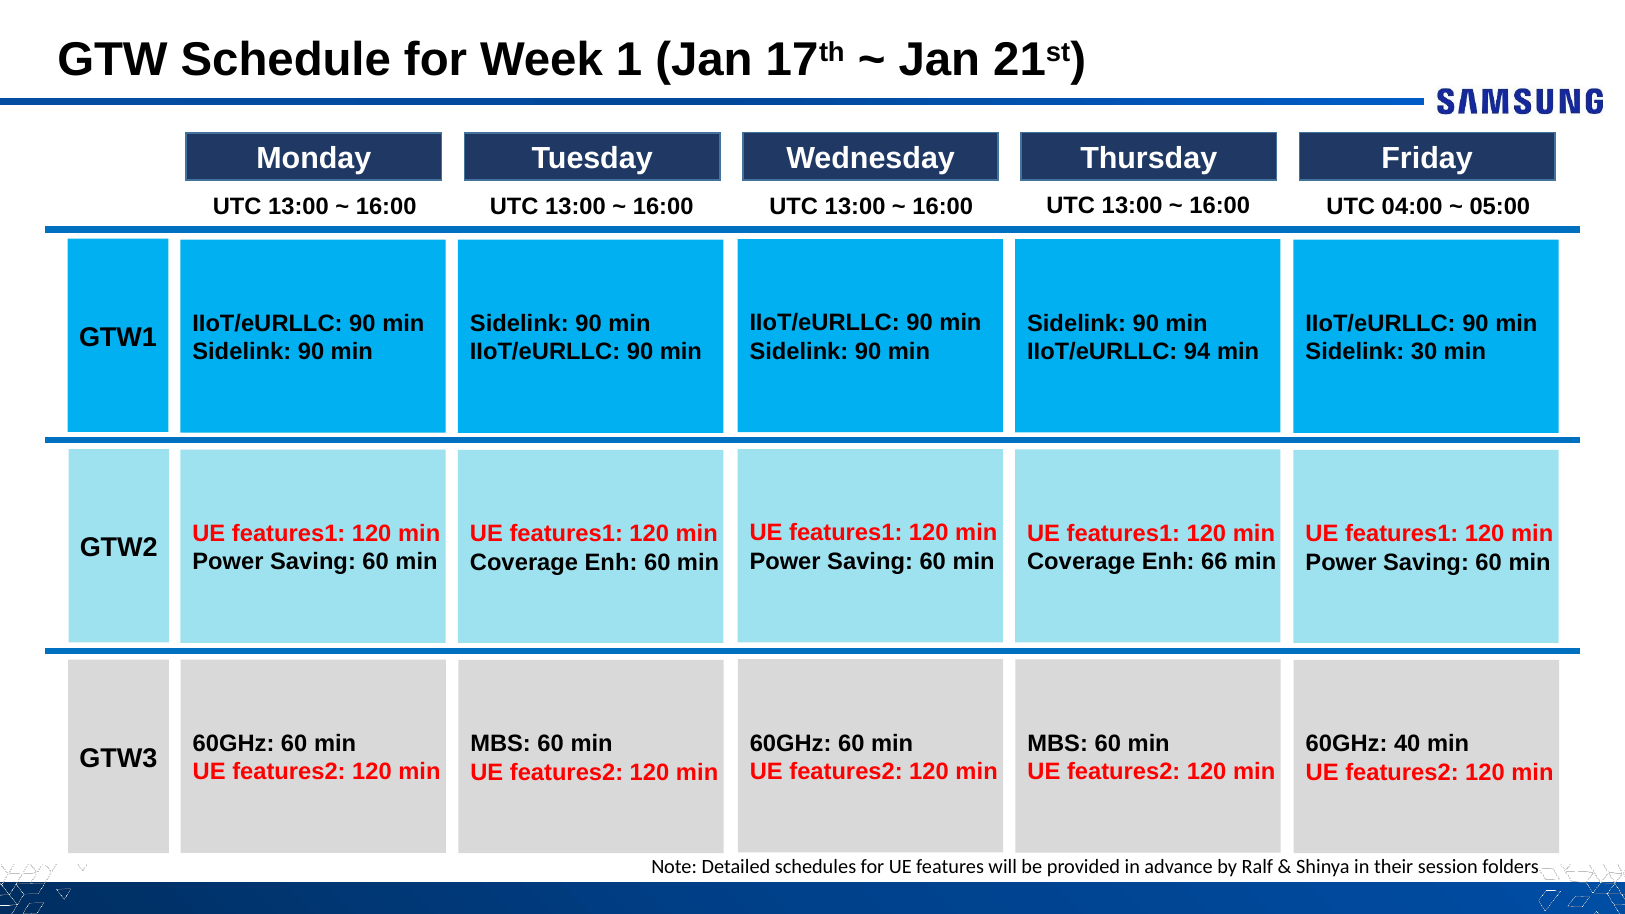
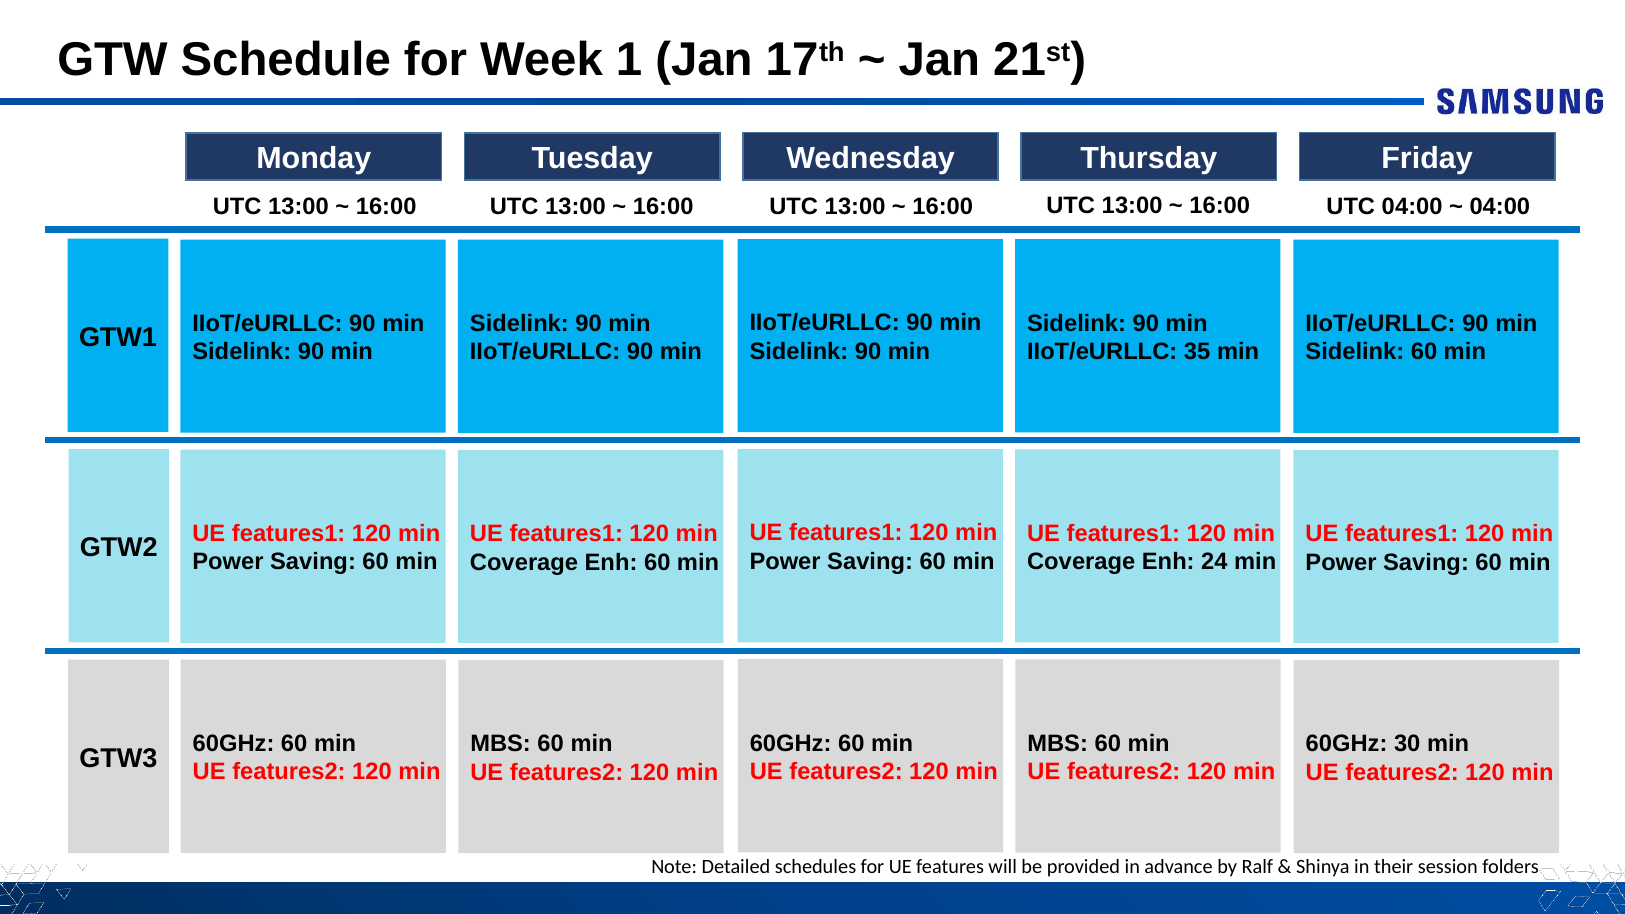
05:00: 05:00 -> 04:00 (1500, 206)
94: 94 -> 35 (1197, 352)
Sidelink 30: 30 -> 60 (1424, 352)
66: 66 -> 24 (1214, 562)
40: 40 -> 30 (1407, 744)
